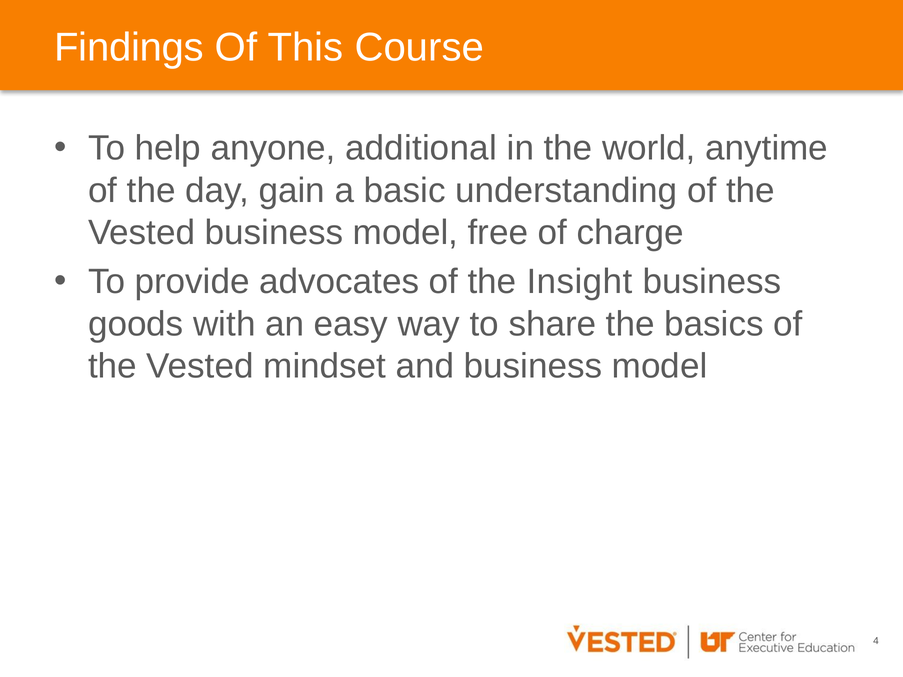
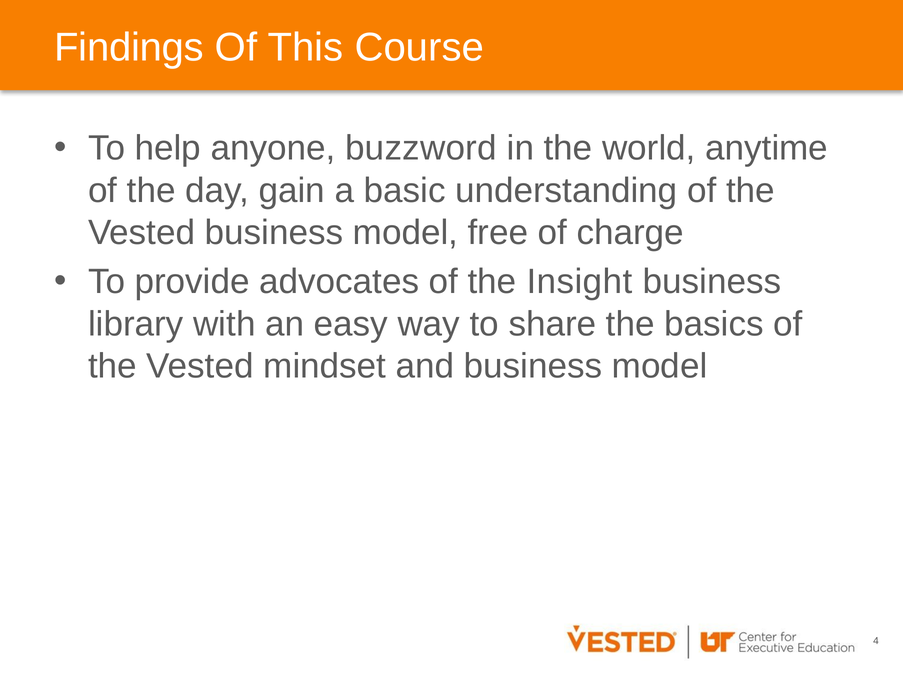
additional: additional -> buzzword (421, 148)
goods: goods -> library (136, 324)
